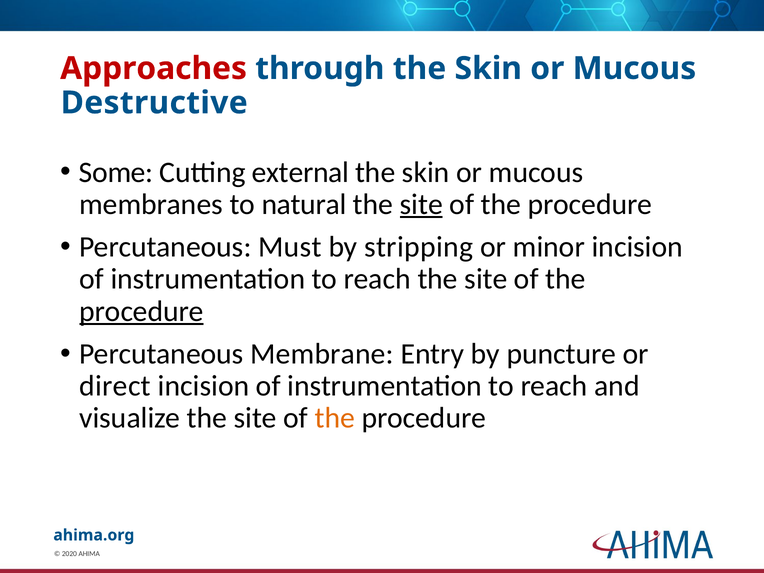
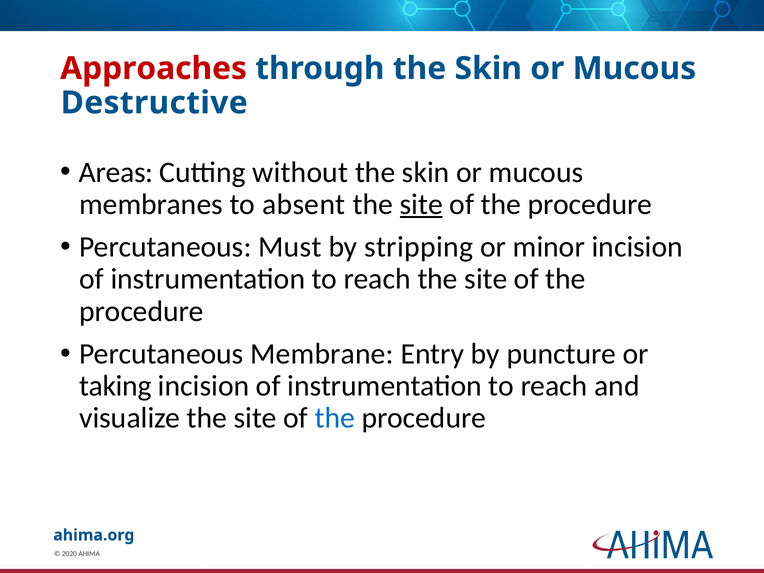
Some: Some -> Areas (116, 172)
external: external -> without (300, 172)
natural: natural -> absent (304, 204)
procedure underline: present -> none (141, 311)
direct: direct -> taking (115, 386)
the colour: orange -> blue (335, 418)
